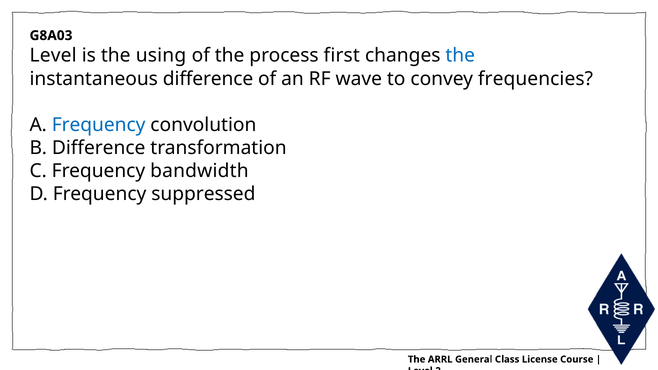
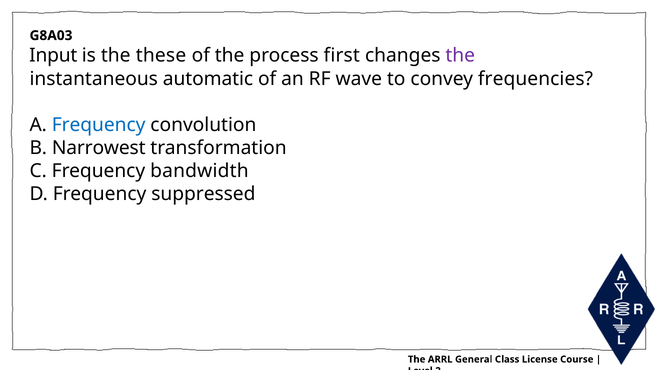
Level: Level -> Input (53, 56)
using: using -> these (161, 56)
the colour: blue -> purple (460, 56)
instantaneous difference: difference -> automatic (208, 79)
B Difference: Difference -> Narrowest (99, 148)
